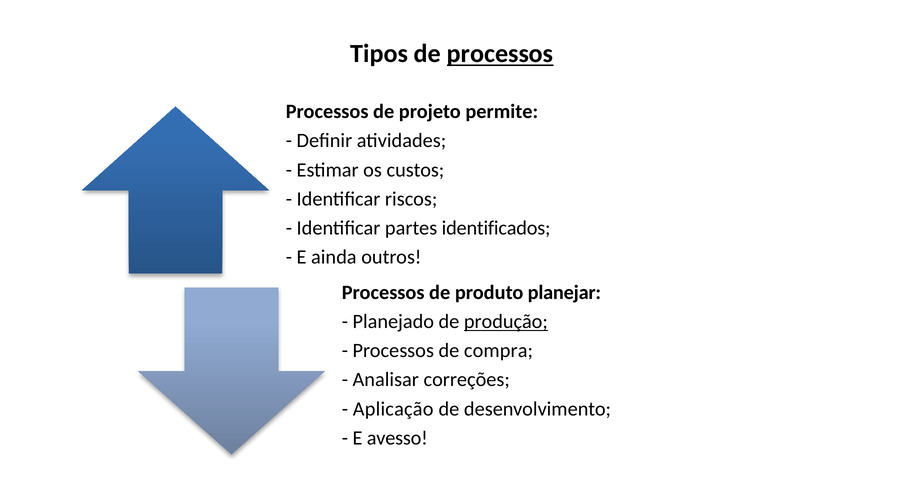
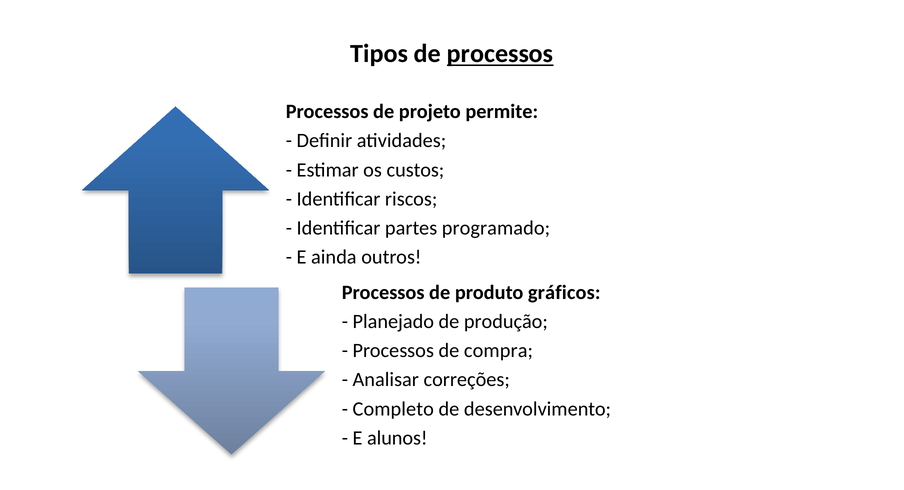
identificados: identificados -> programado (496, 228)
planejar: planejar -> gráficos (564, 293)
produção underline: present -> none (506, 322)
Aplicação: Aplicação -> Completo (393, 409)
avesso: avesso -> alunos (397, 438)
